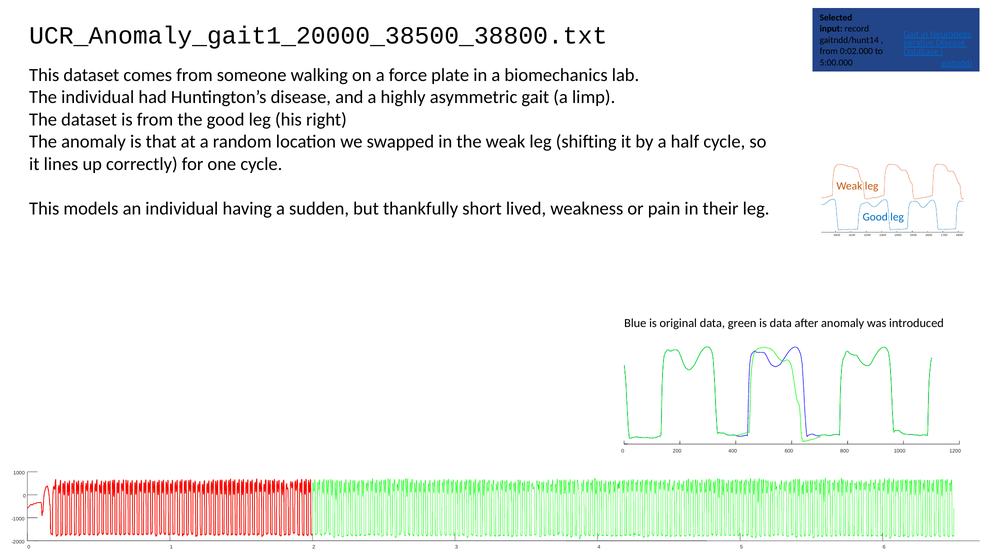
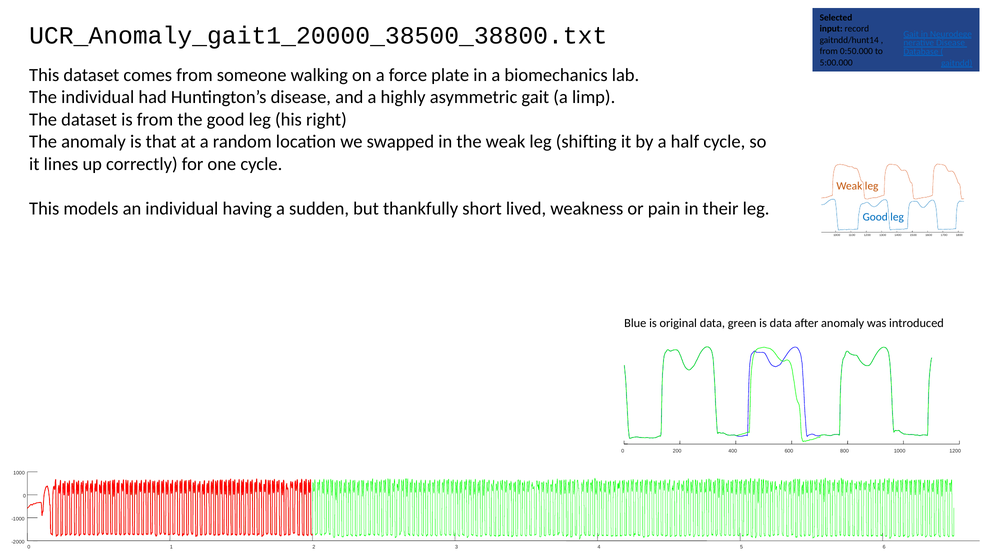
0:02.000: 0:02.000 -> 0:50.000 (856, 51)
